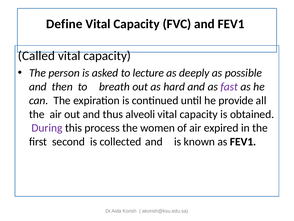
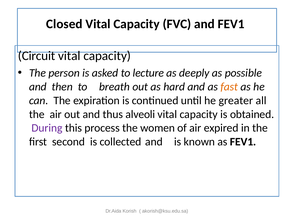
Define: Define -> Closed (64, 24)
Called: Called -> Circuit (37, 56)
fast colour: purple -> orange (229, 87)
provide: provide -> greater (236, 100)
